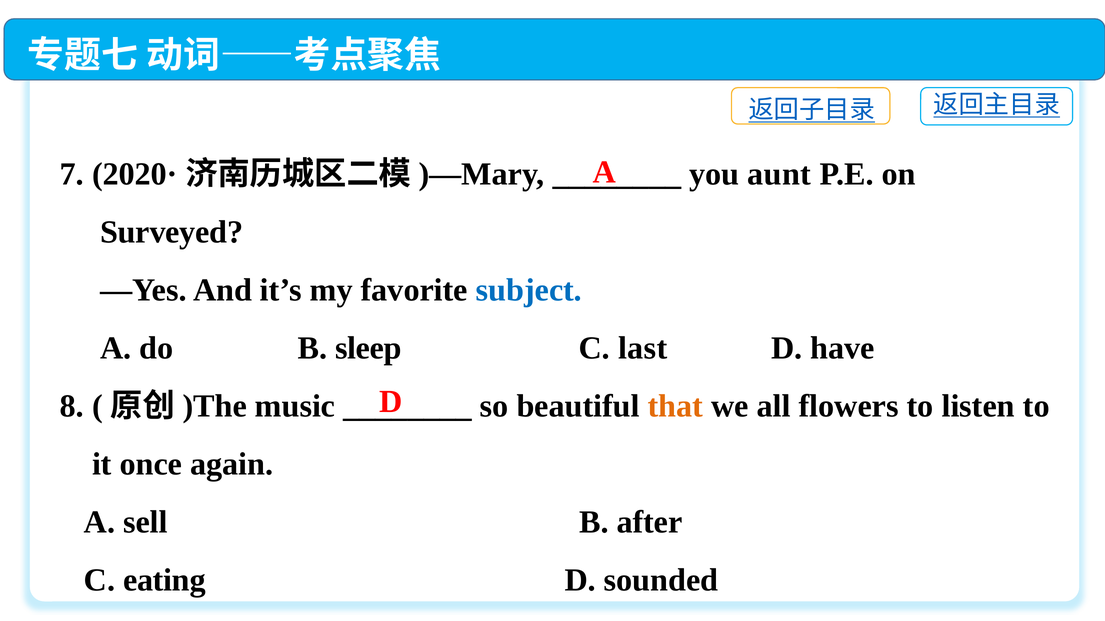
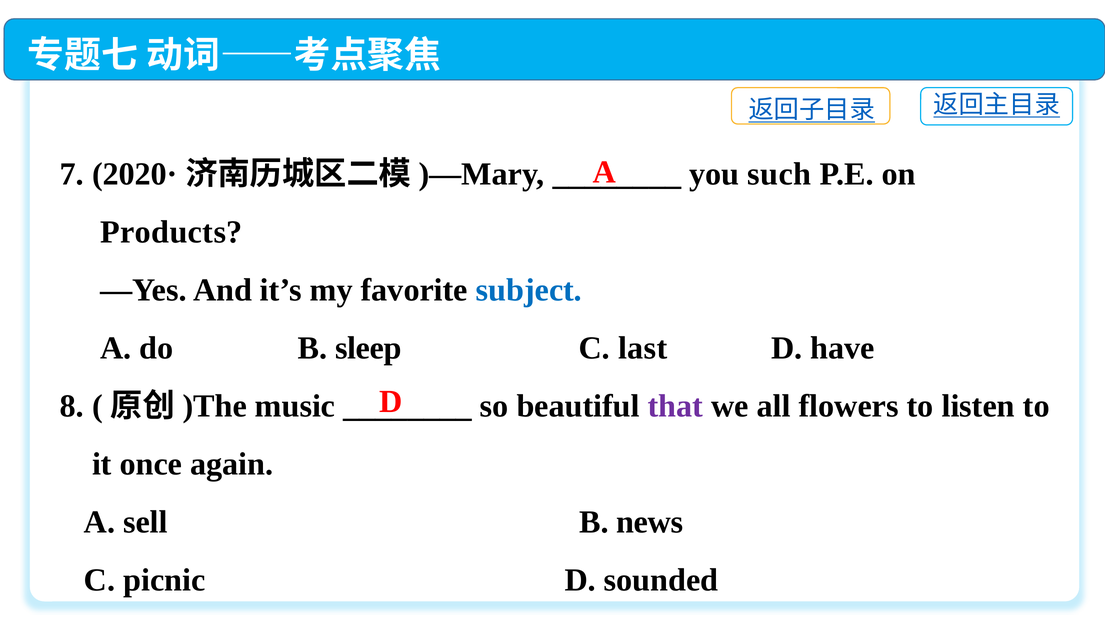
aunt: aunt -> such (779, 174)
Surveyed: Surveyed -> Products (171, 232)
that colour: orange -> purple (675, 406)
after: after -> news (650, 523)
eating: eating -> picnic (164, 581)
